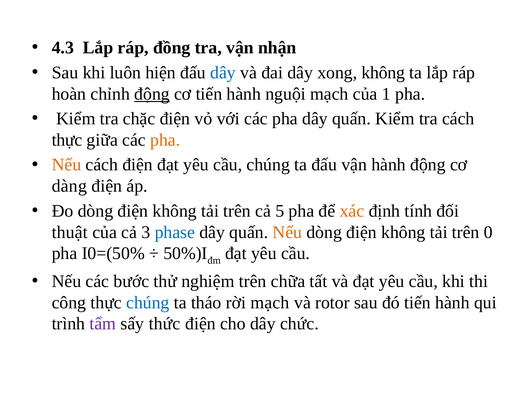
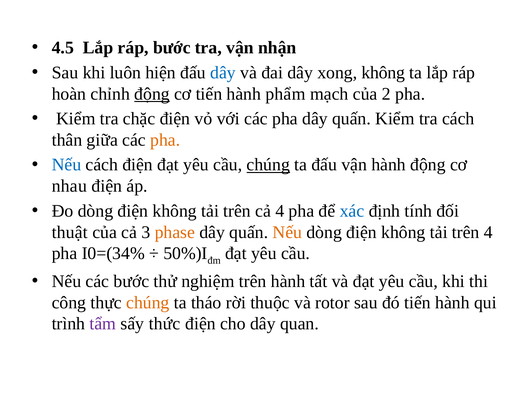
4.3: 4.3 -> 4.5 (63, 48)
ráp đồng: đồng -> bước (172, 48)
nguội: nguội -> phẩm (286, 94)
1: 1 -> 2 (386, 94)
thực: thực -> thân (67, 140)
Nếu colour: orange -> blue (67, 164)
chúng underline: none -> present (268, 164)
dàng: dàng -> nhau (69, 186)
cả 5: 5 -> 4 (280, 211)
xác colour: orange -> blue (352, 211)
phase colour: blue -> orange (175, 232)
trên 0: 0 -> 4 (488, 232)
I0=(50%: I0=(50% -> I0=(34% (113, 253)
trên chữa: chữa -> hành (288, 281)
chúng colour: blue -> orange (148, 302)
rời mạch: mạch -> thuộc (270, 302)
chức: chức -> quan (299, 323)
